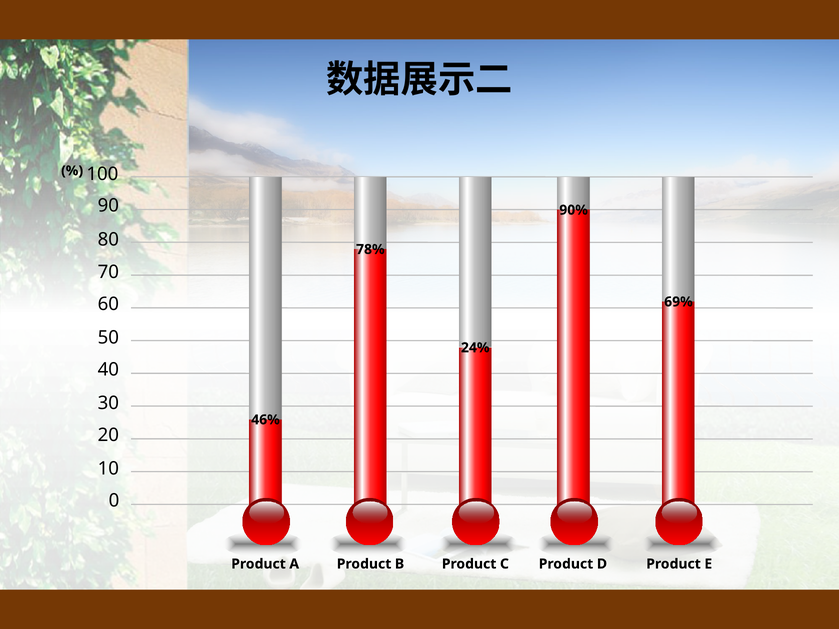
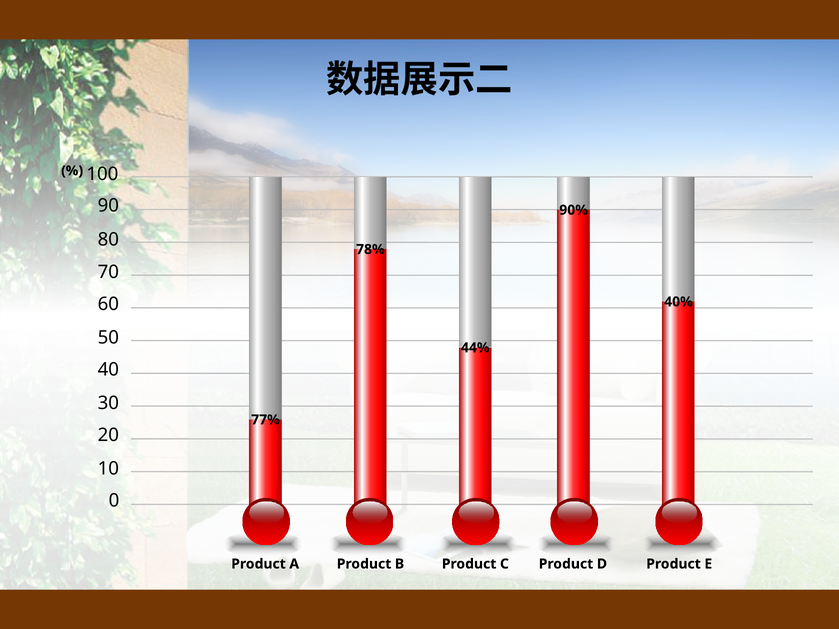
69%: 69% -> 40% (678, 302)
24%: 24% -> 44% (475, 348)
46%: 46% -> 77% (265, 420)
